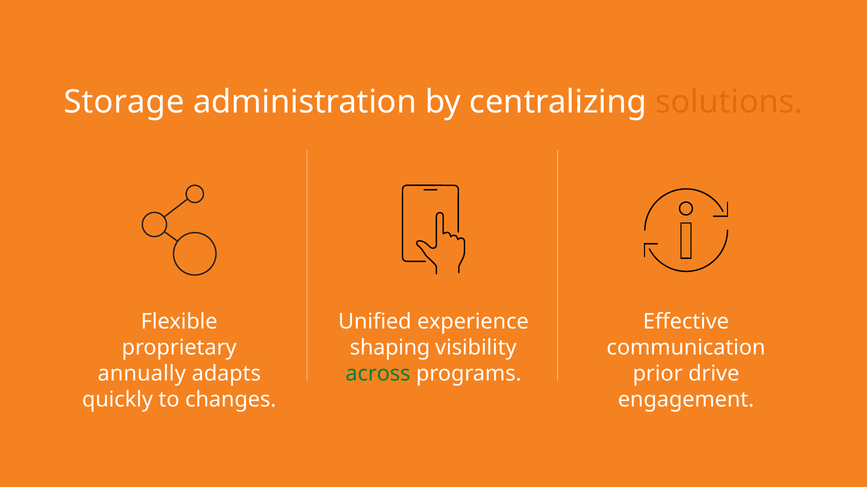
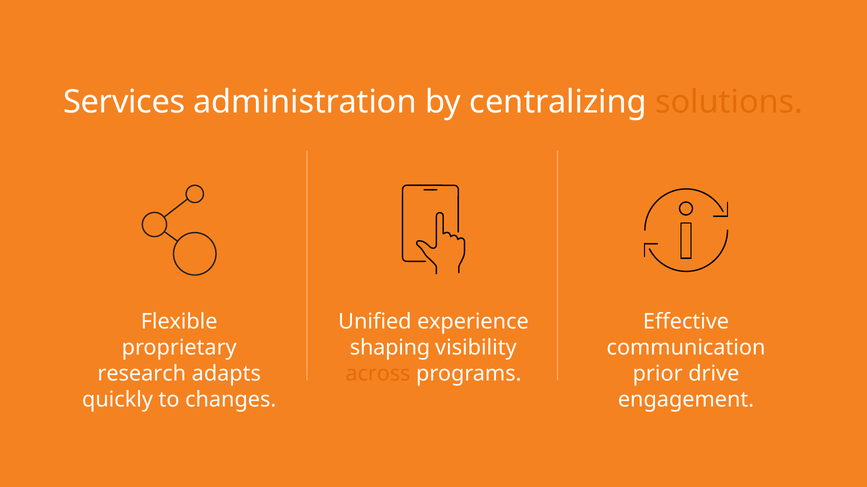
Storage: Storage -> Services (124, 102)
annually: annually -> research (142, 374)
across colour: green -> orange (378, 374)
